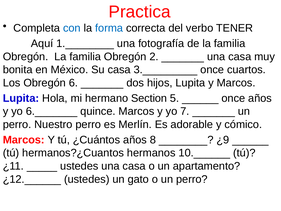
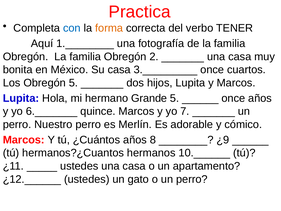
forma colour: blue -> orange (109, 28)
Obregón 6: 6 -> 5 (73, 83)
Section: Section -> Grande (149, 98)
